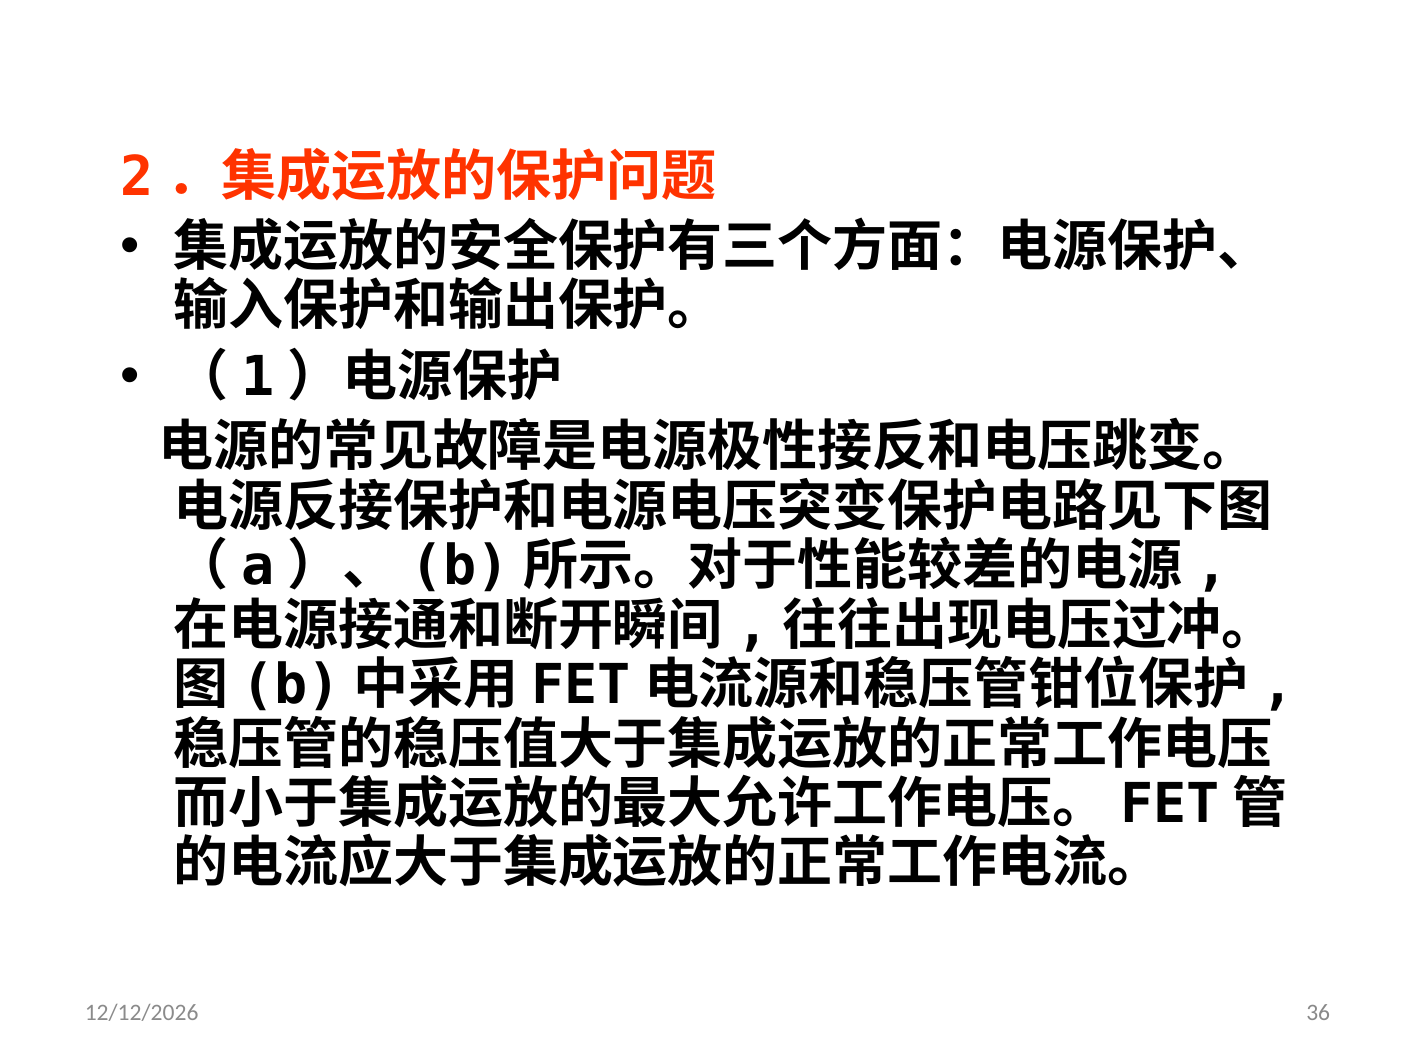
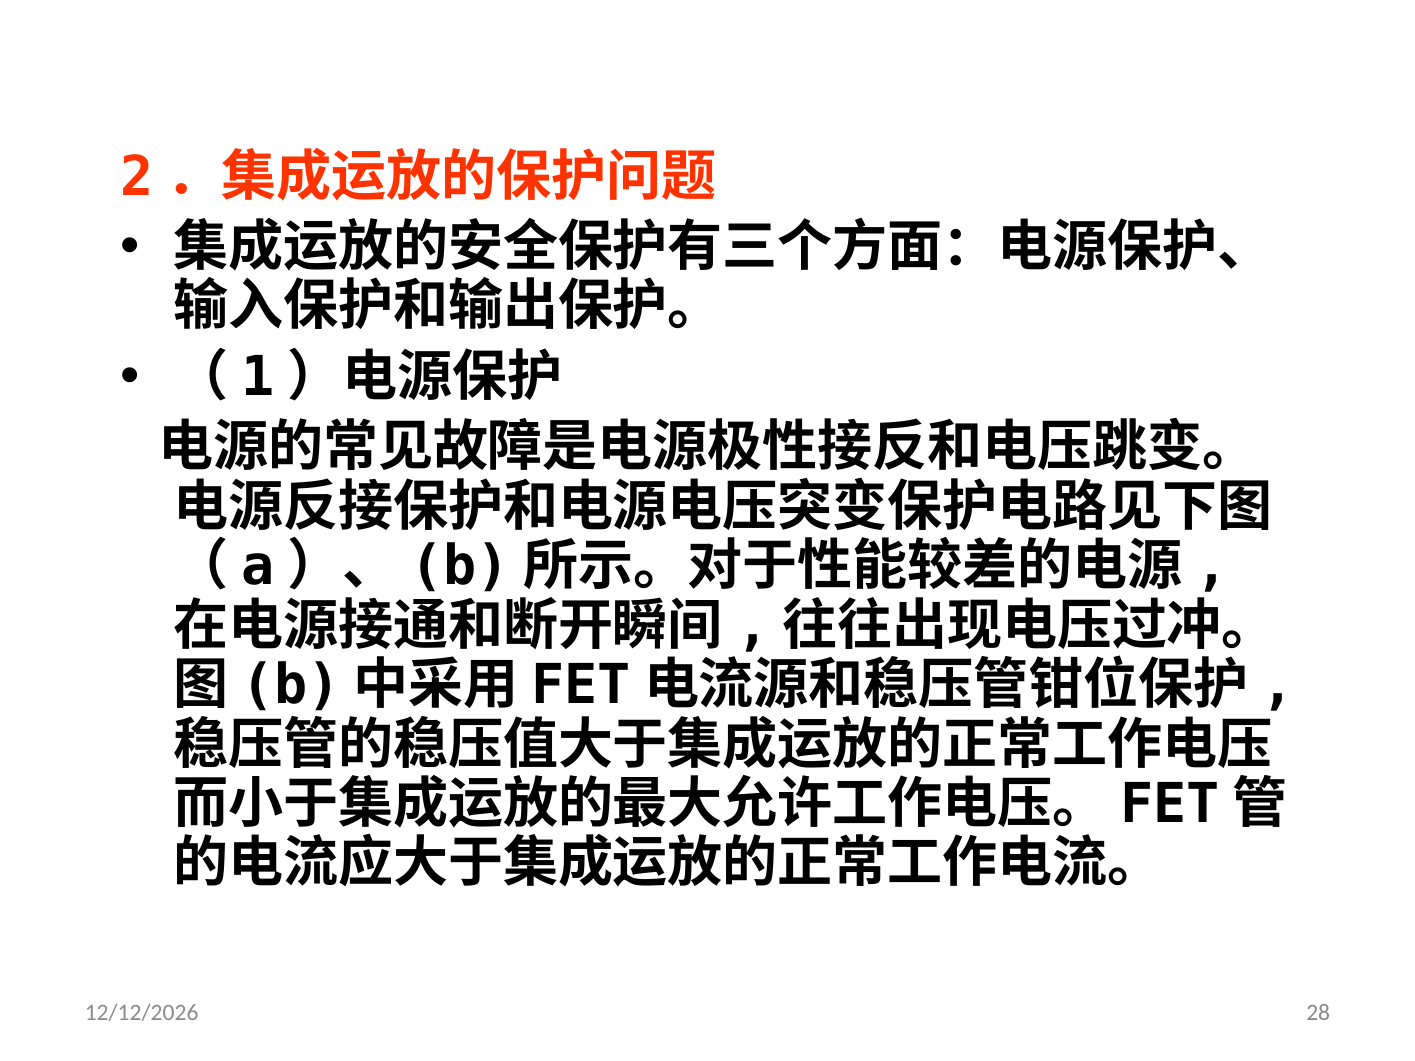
36: 36 -> 28 (1318, 1013)
